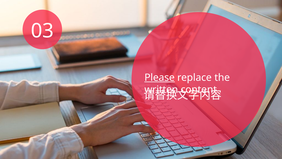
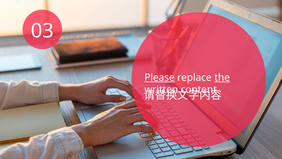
the underline: none -> present (222, 77)
